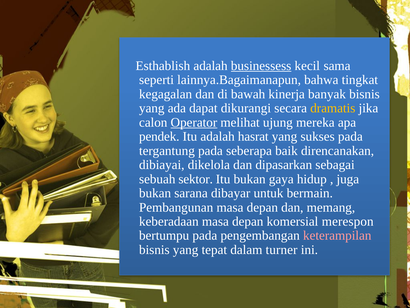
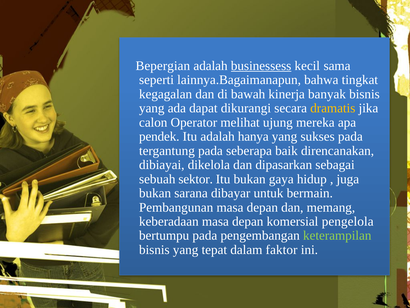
Esthablish: Esthablish -> Bepergian (163, 66)
Operator underline: present -> none (194, 122)
hasrat: hasrat -> hanya (253, 136)
merespon: merespon -> pengelola (348, 221)
keterampilan colour: pink -> light green (337, 235)
turner: turner -> faktor (282, 249)
